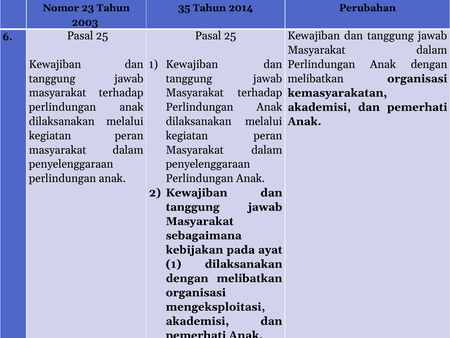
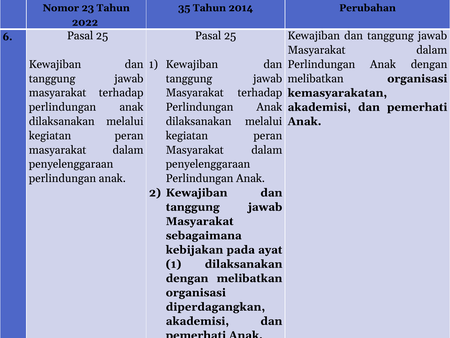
2003: 2003 -> 2022 (85, 22)
mengeksploitasi: mengeksploitasi -> diperdagangkan (215, 306)
